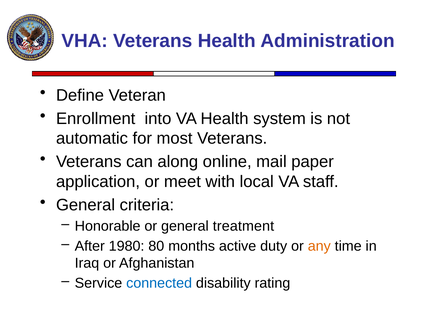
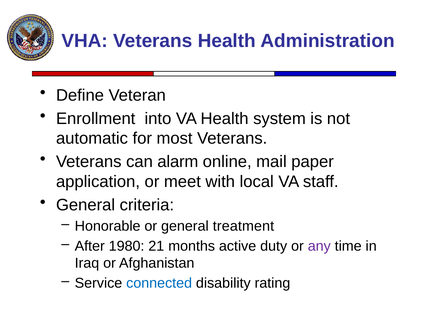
along: along -> alarm (178, 162)
80: 80 -> 21 (156, 246)
any colour: orange -> purple (319, 246)
